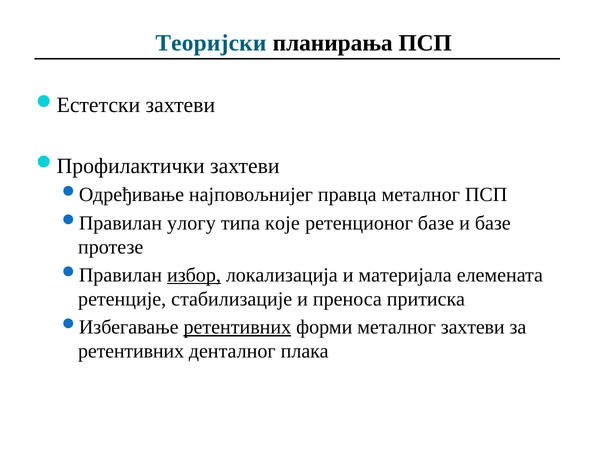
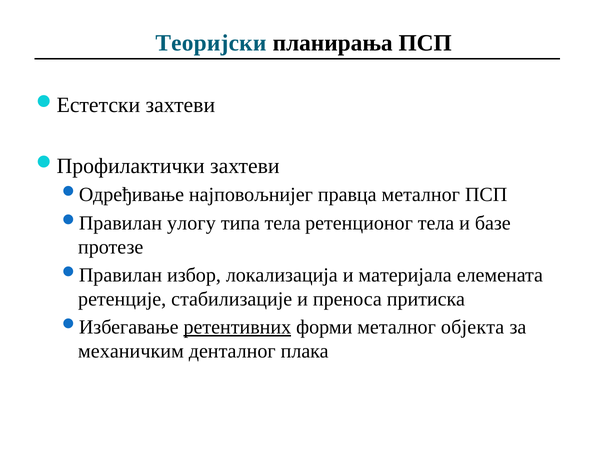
типа које: које -> тела (283, 223)
ретенционог базе: базе -> тела (436, 223)
избор underline: present -> none (194, 275)
металног захтеви: захтеви -> објекта (473, 327)
ретентивних: ретентивних -> механичким (131, 351)
